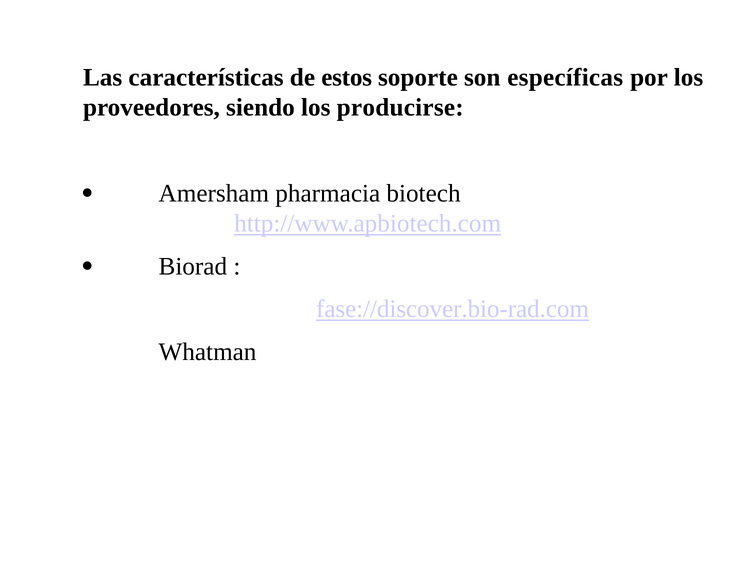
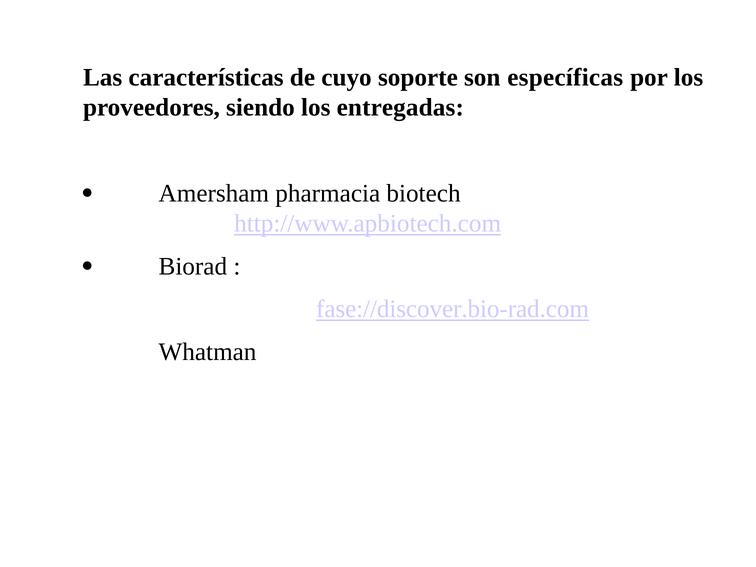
estos: estos -> cuyo (347, 77)
producirse: producirse -> entregadas (400, 108)
